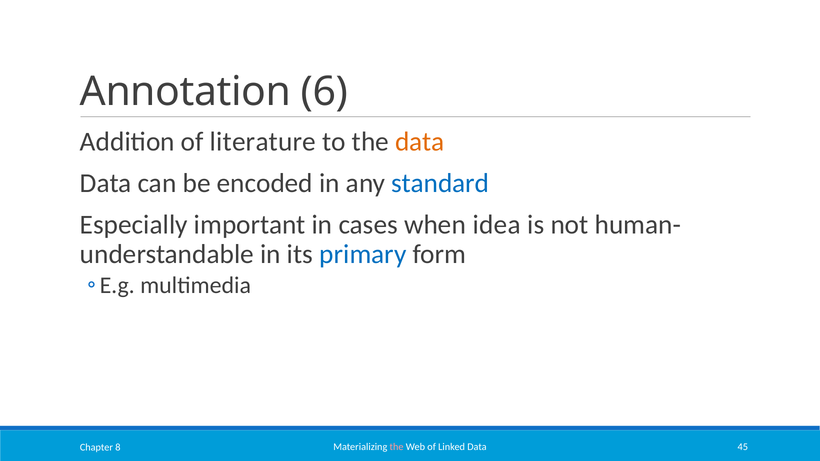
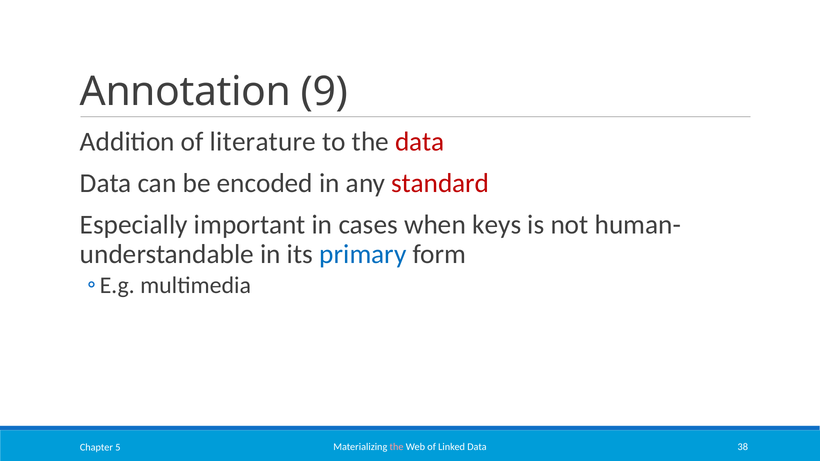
6: 6 -> 9 (324, 92)
data colour: orange -> red (420, 142)
standard colour: blue -> red (440, 183)
idea: idea -> keys (497, 225)
45: 45 -> 38 (743, 447)
8: 8 -> 5 (118, 447)
